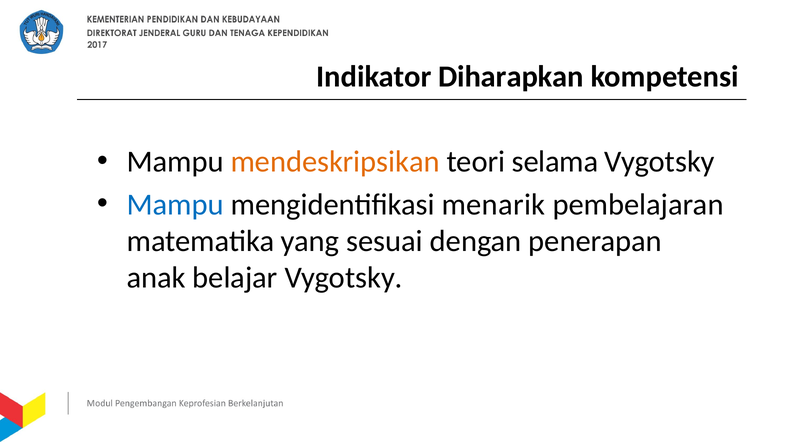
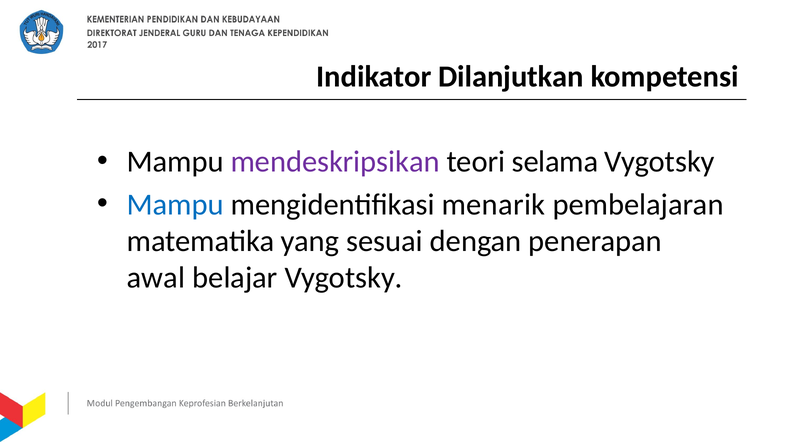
Diharapkan: Diharapkan -> Dilanjutkan (511, 77)
mendeskripsikan colour: orange -> purple (335, 162)
anak: anak -> awal (156, 278)
